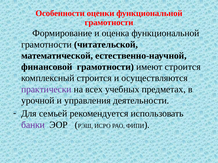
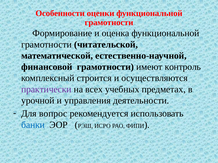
имеют строится: строится -> контроль (183, 67)
семьей: семьей -> вопрос (53, 114)
банки colour: purple -> blue (33, 125)
